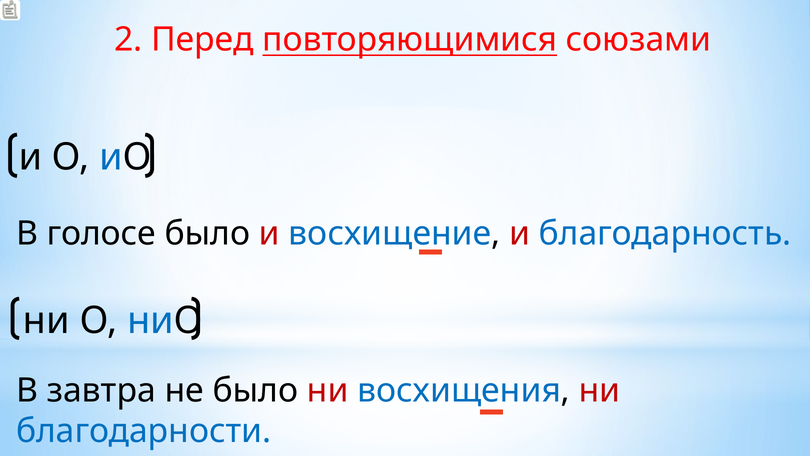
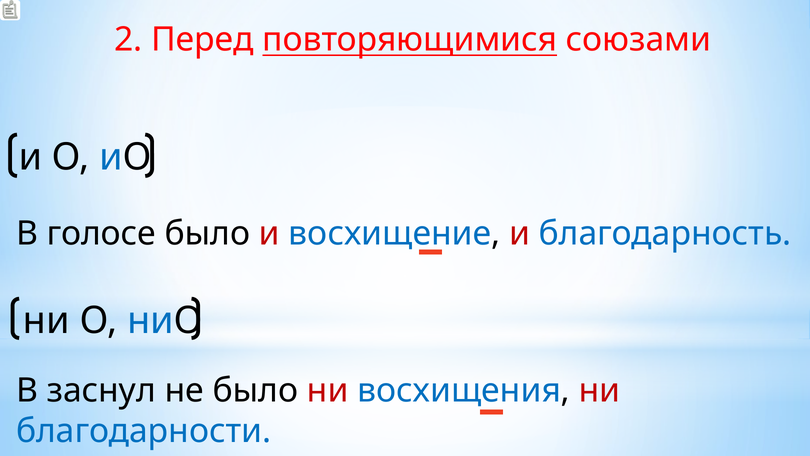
завтра: завтра -> заснул (101, 390)
